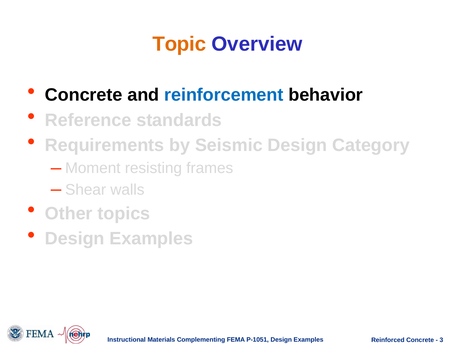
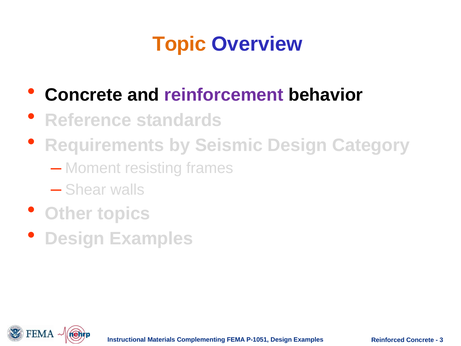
reinforcement colour: blue -> purple (224, 95)
